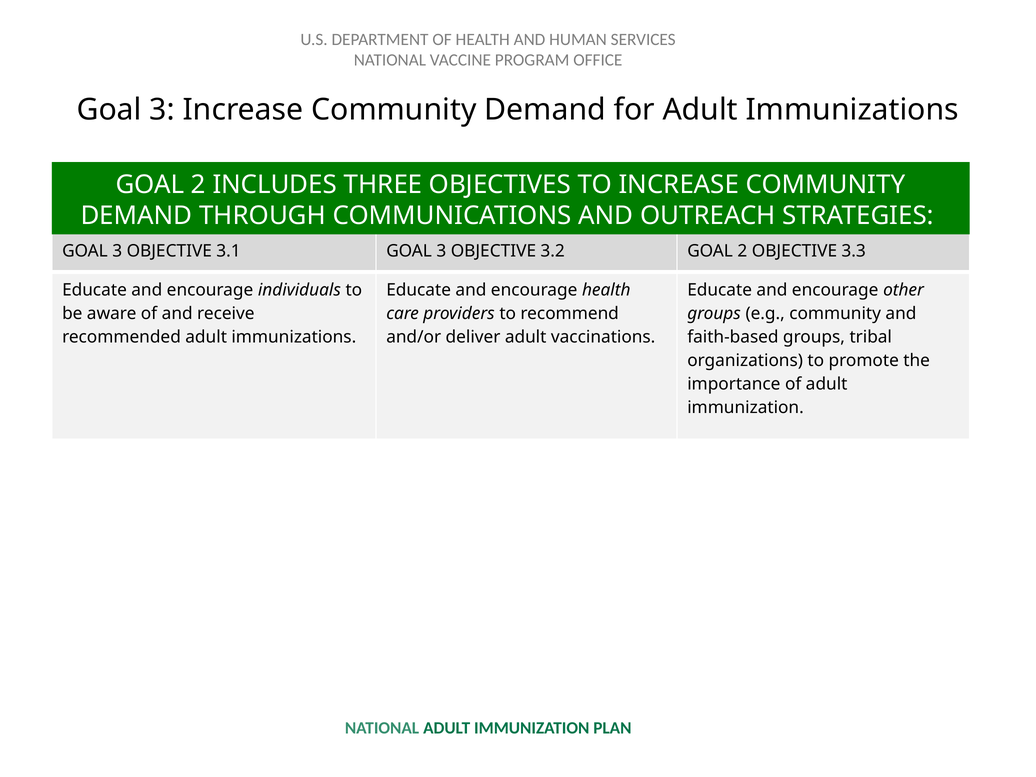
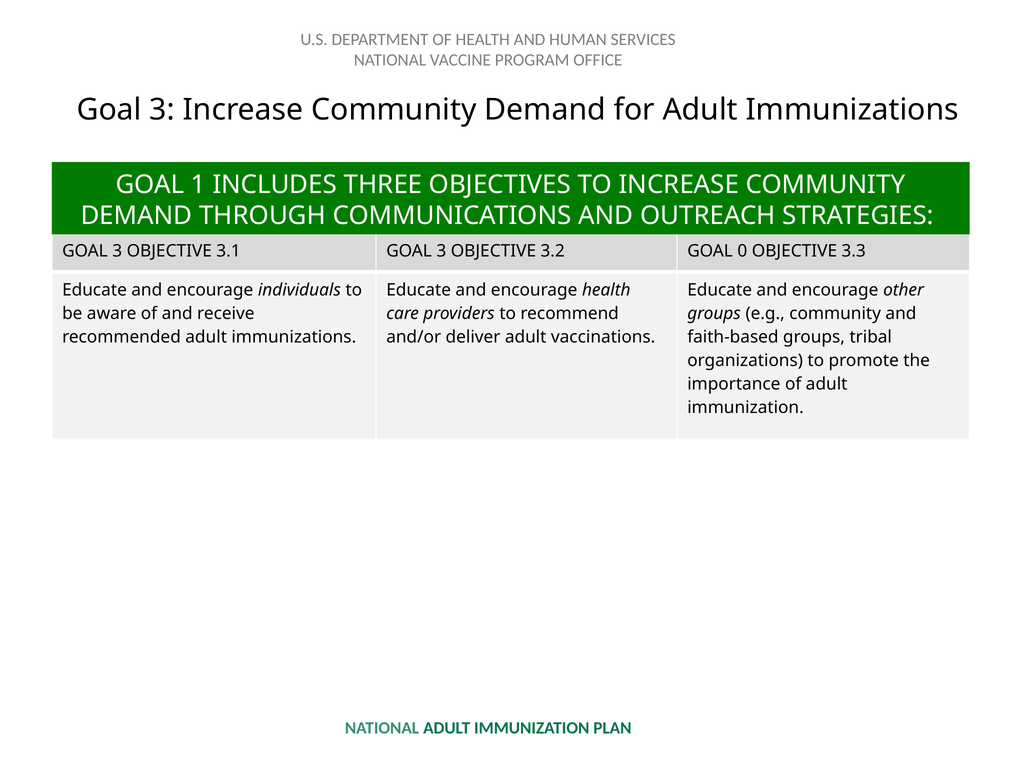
2: 2 -> 1 (198, 184)
3.2 GOAL 2: 2 -> 0 (742, 251)
